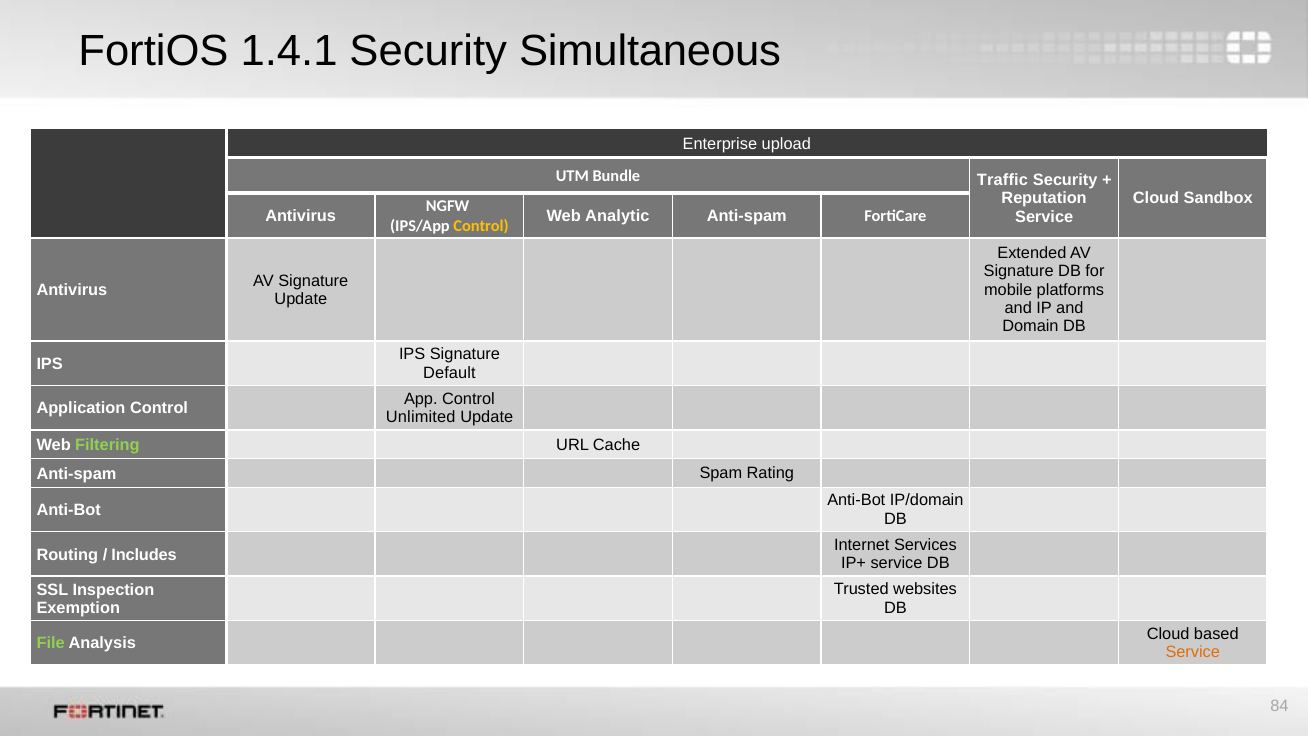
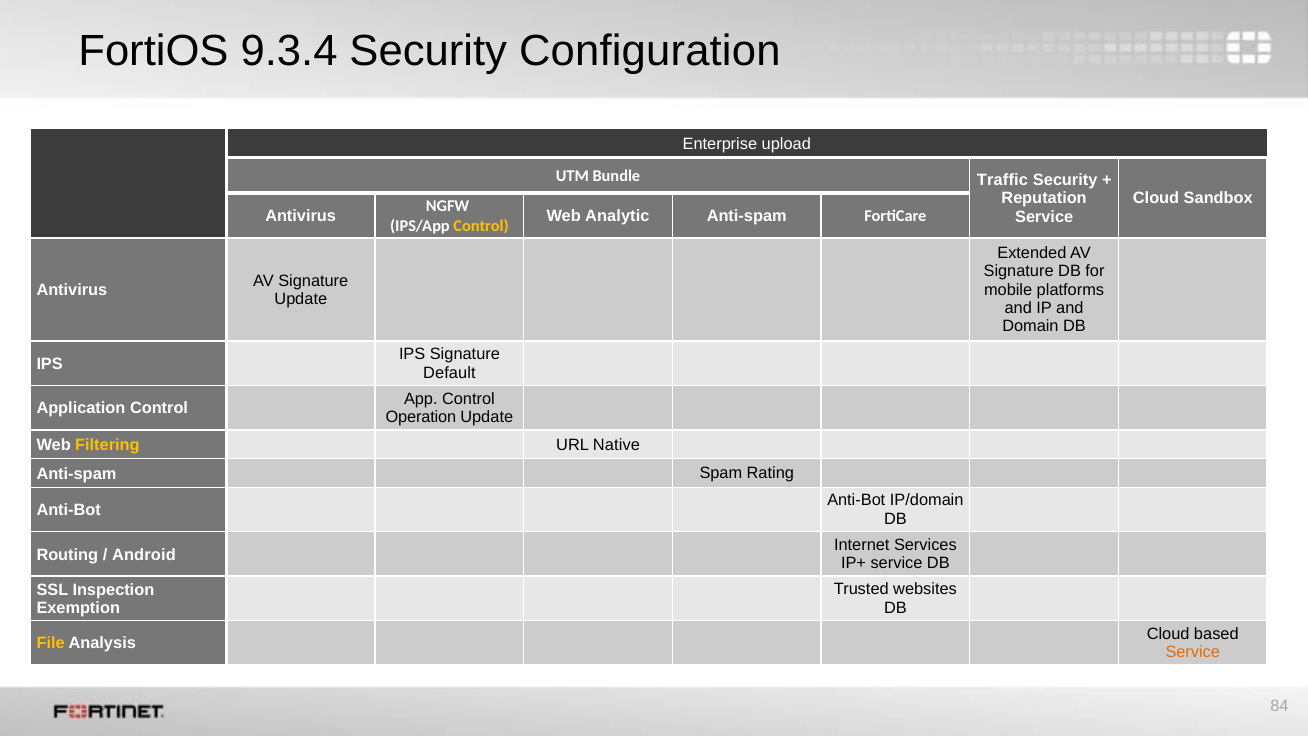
1.4.1: 1.4.1 -> 9.3.4 (289, 51)
Simultaneous: Simultaneous -> Configuration (650, 51)
Unlimited: Unlimited -> Operation (421, 417)
Filtering colour: light green -> yellow (107, 445)
Cache: Cache -> Native (616, 444)
Includes: Includes -> Android (144, 554)
File colour: light green -> yellow (51, 643)
